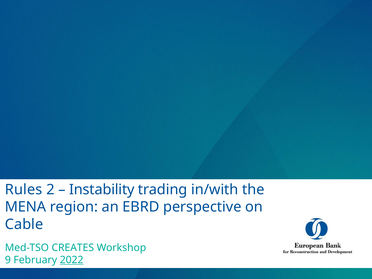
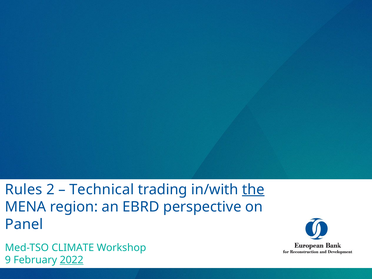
Instability: Instability -> Technical (102, 190)
the underline: none -> present (253, 190)
Cable: Cable -> Panel (24, 224)
CREATES: CREATES -> CLIMATE (73, 248)
